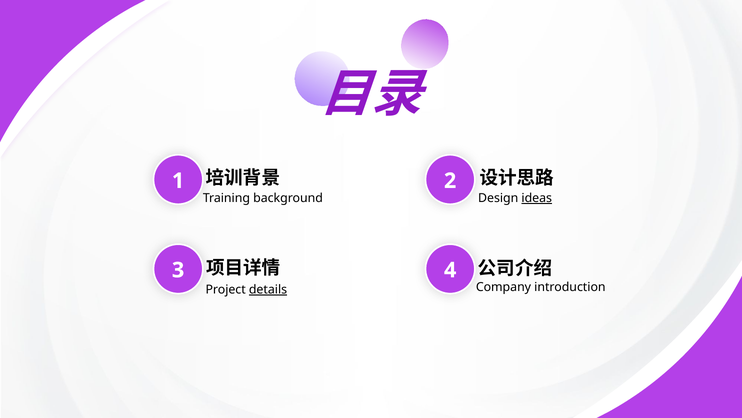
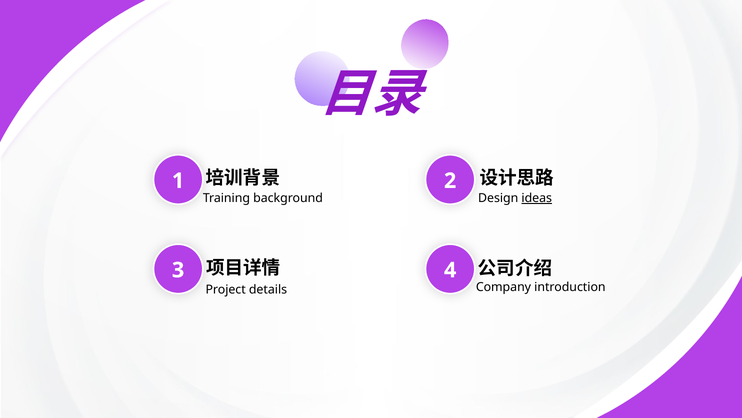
details underline: present -> none (268, 289)
